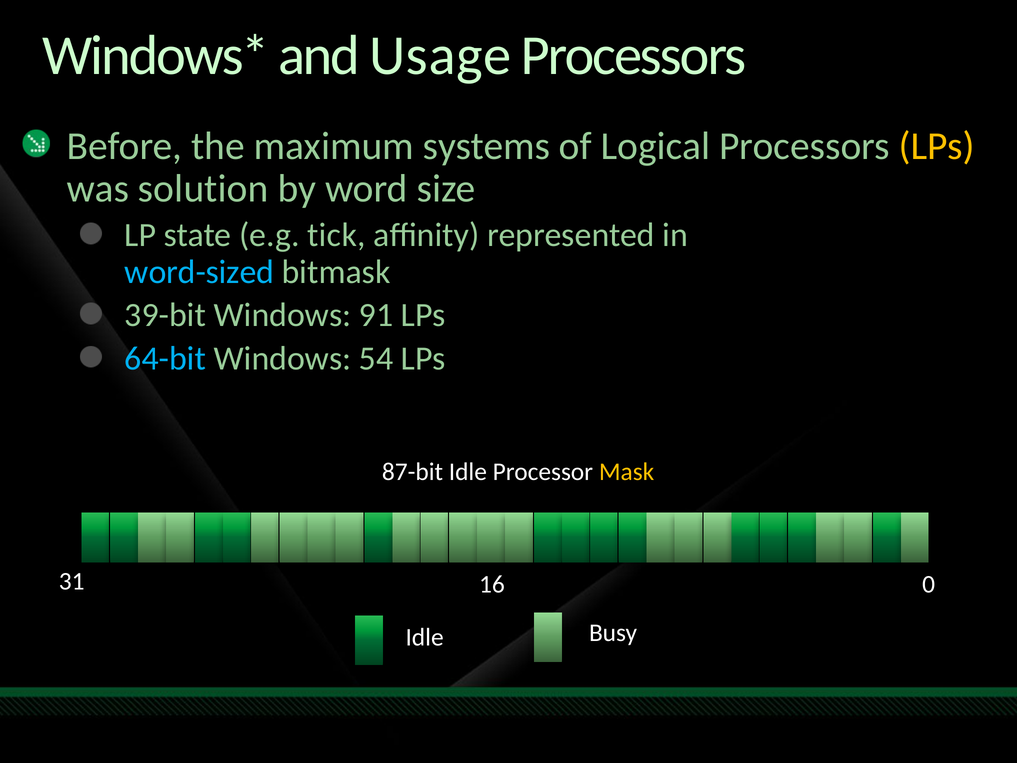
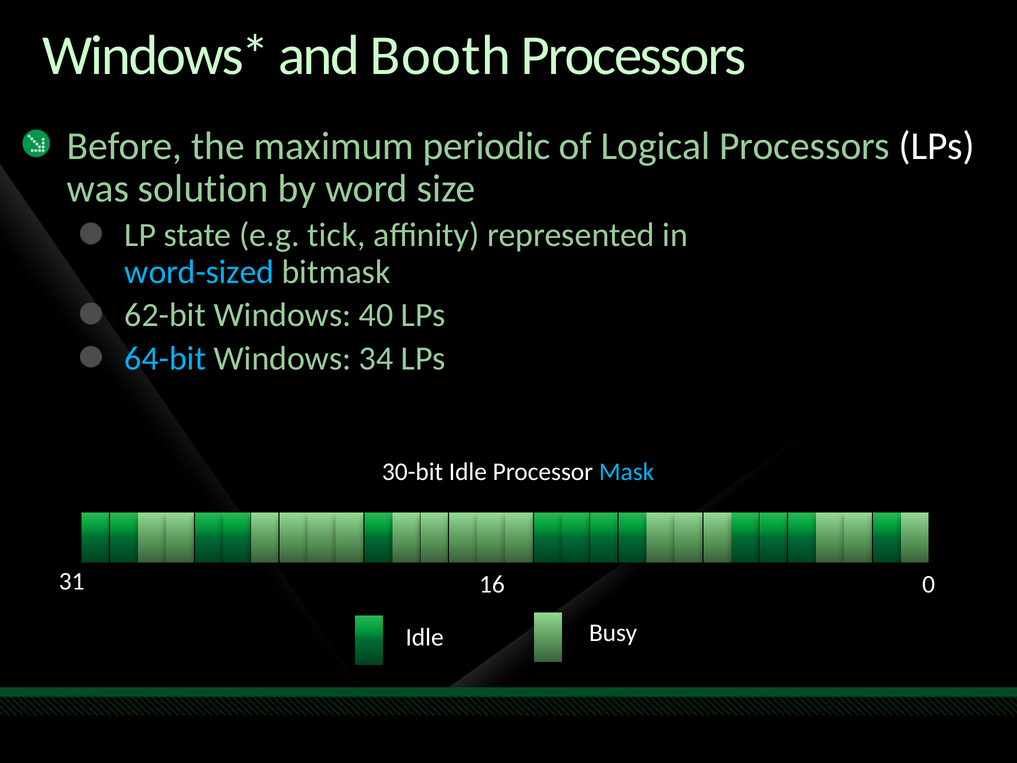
Usage: Usage -> Booth (440, 56)
systems: systems -> periodic (487, 146)
LPs colour: yellow -> white (937, 146)
39-bit: 39-bit -> 62-bit (165, 315)
91: 91 -> 40 (376, 315)
54: 54 -> 34 (376, 358)
87-bit: 87-bit -> 30-bit (413, 472)
Mask colour: yellow -> light blue (627, 472)
